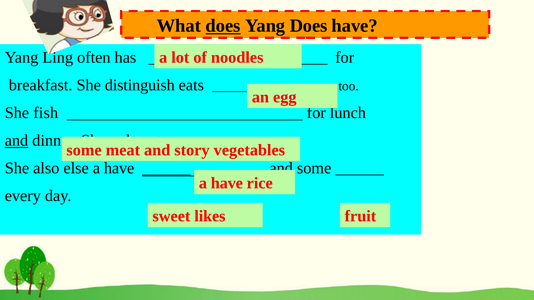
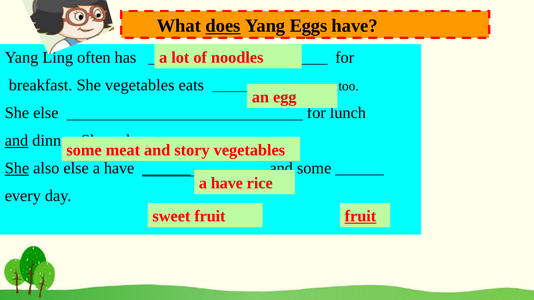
Yang Does: Does -> Eggs (308, 26)
She distinguish: distinguish -> vegetables (140, 85)
She fish: fish -> else (46, 113)
She underline: none -> present (17, 168)
sweet likes: likes -> fruit (210, 217)
fruit underline: none -> present (360, 217)
